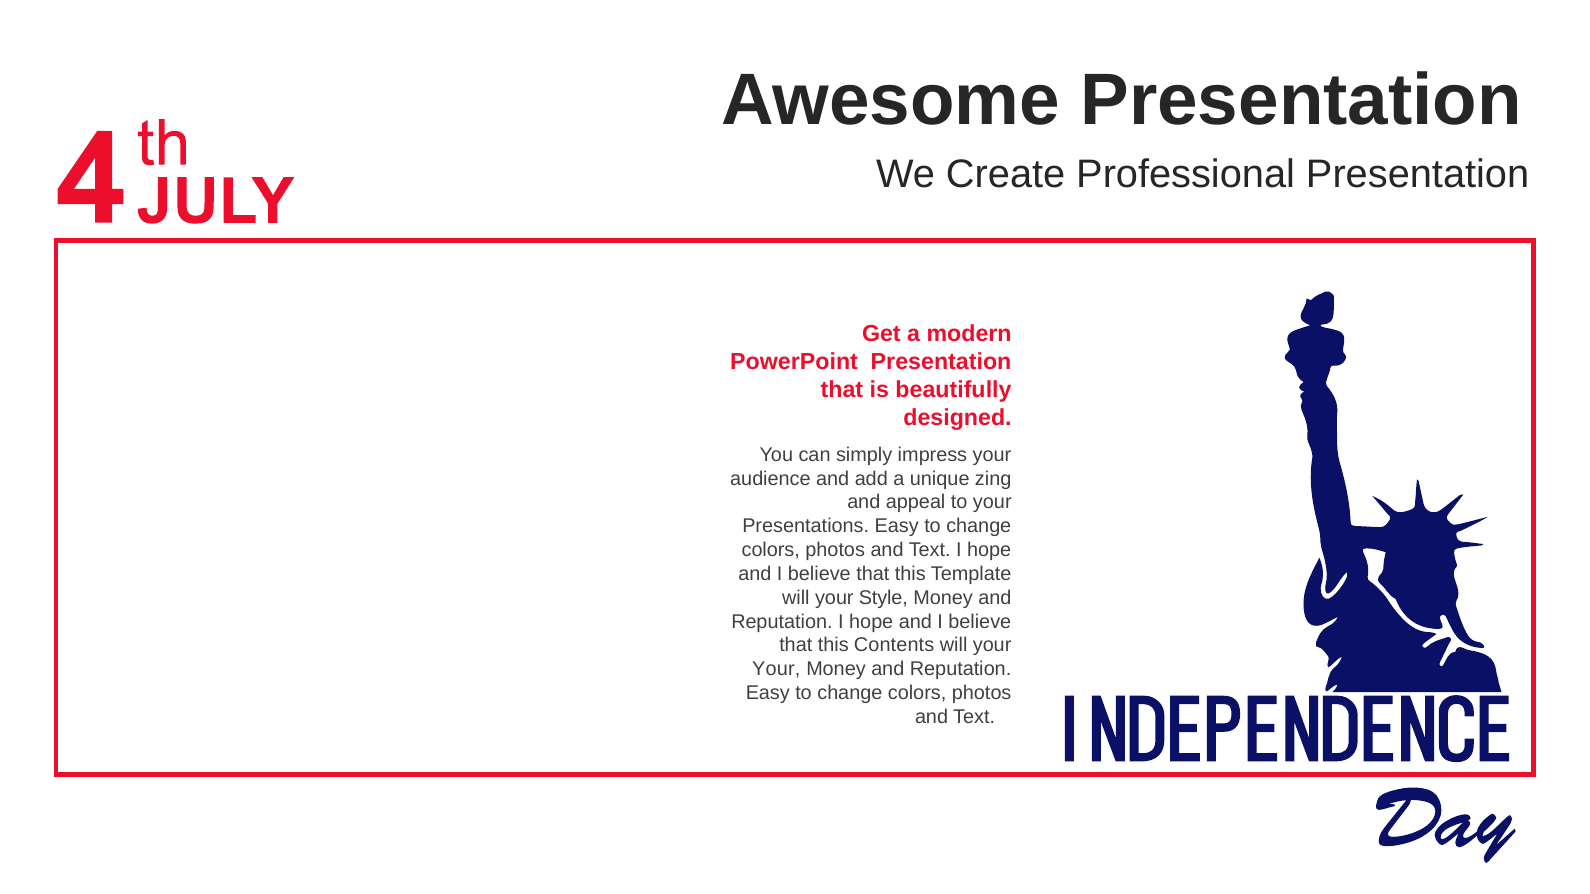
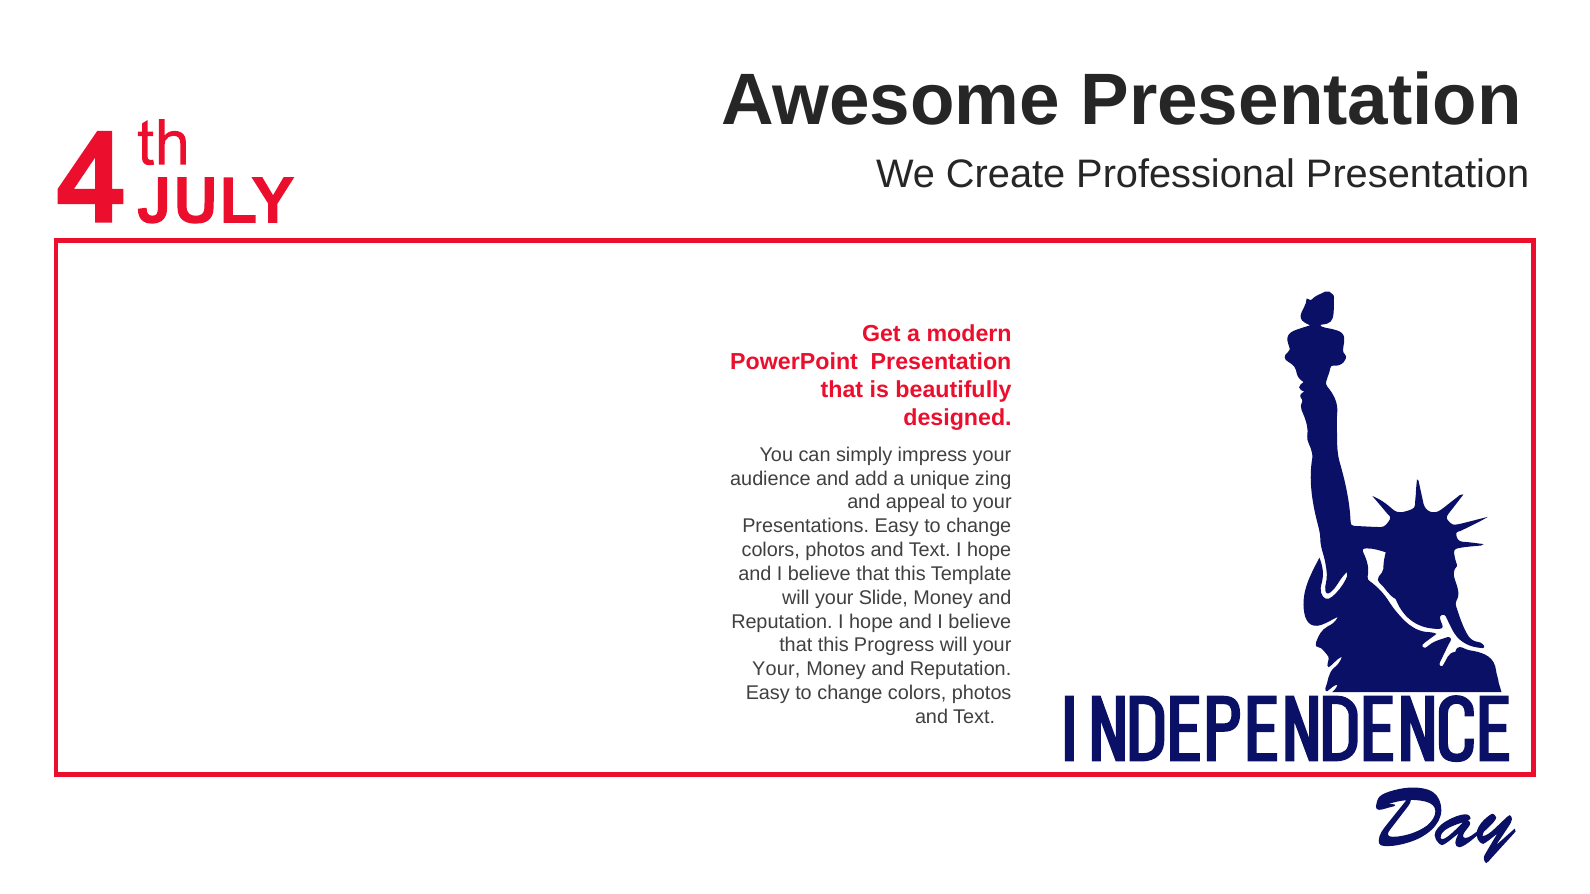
Style: Style -> Slide (883, 598)
Contents: Contents -> Progress (894, 646)
